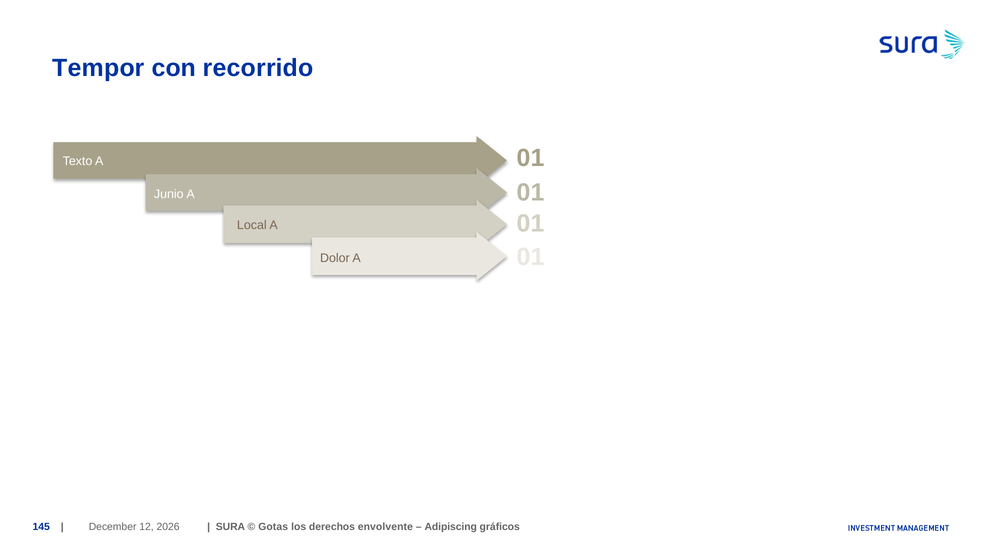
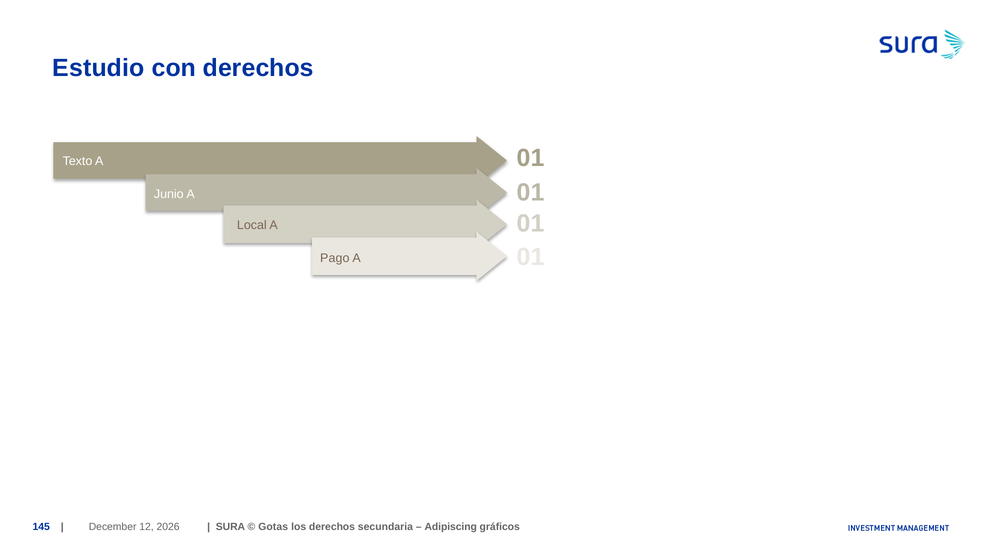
Tempor: Tempor -> Estudio (98, 68)
con recorrido: recorrido -> derechos (258, 68)
Dolor: Dolor -> Pago (335, 258)
envolvente: envolvente -> secundaria (385, 527)
